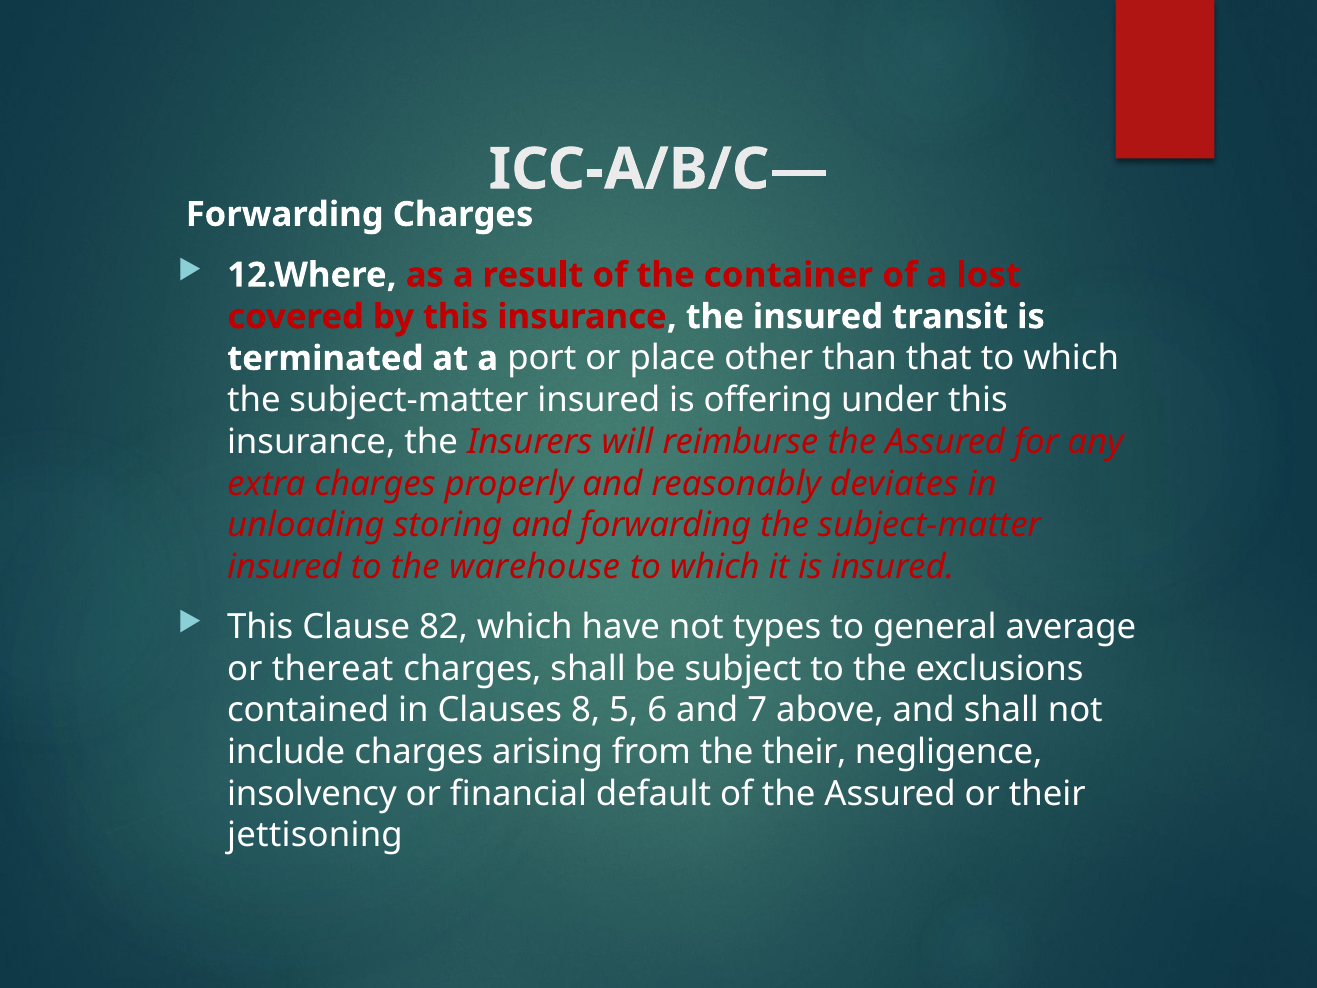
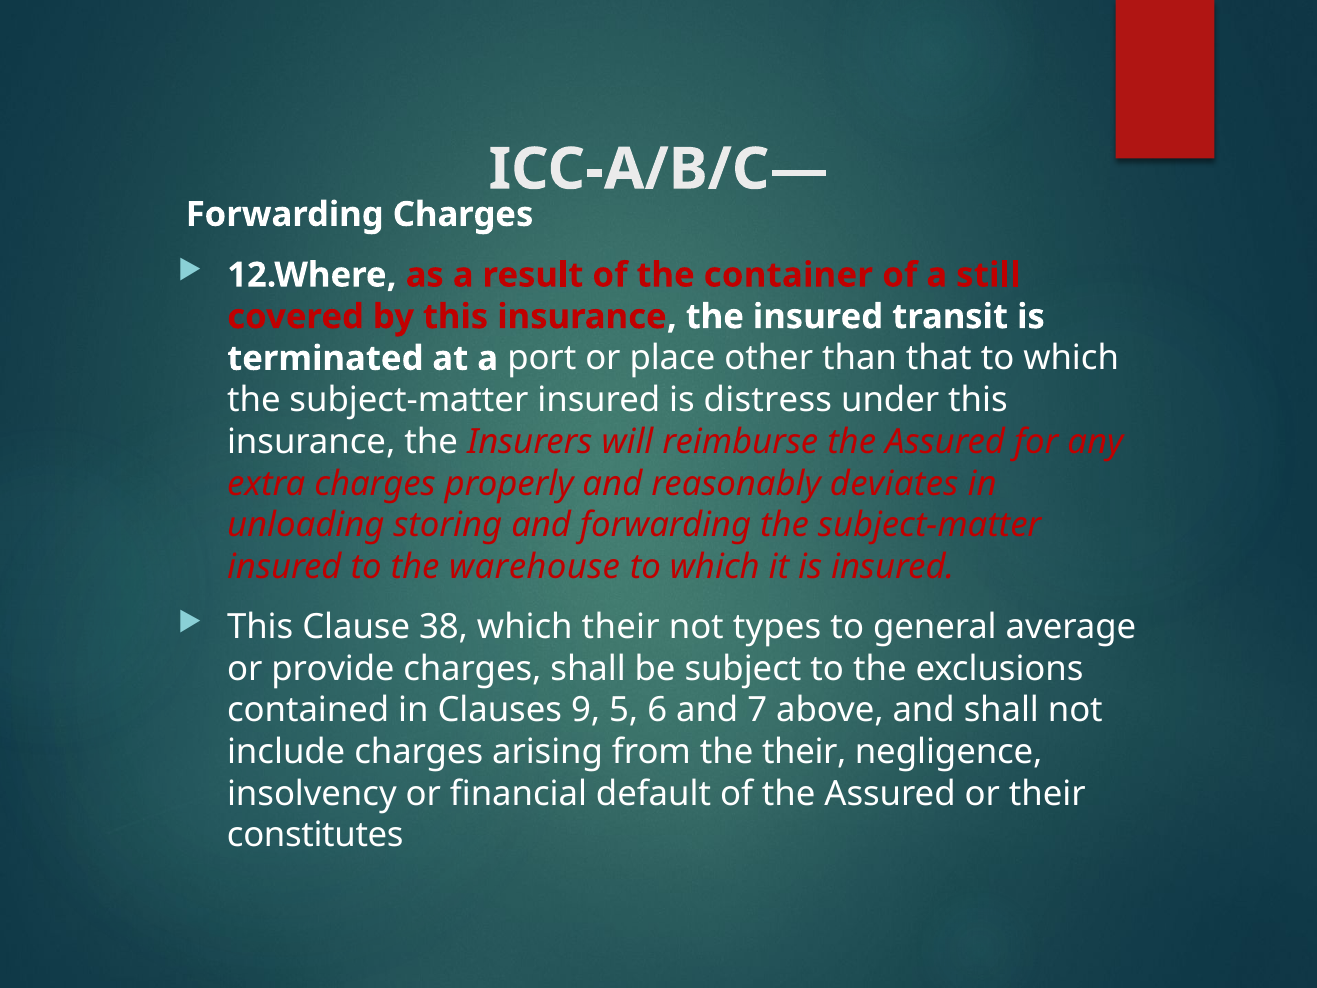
lost: lost -> still (988, 275)
offering: offering -> distress (768, 400)
82: 82 -> 38 (443, 627)
which have: have -> their (621, 627)
thereat: thereat -> provide (333, 669)
8: 8 -> 9 (586, 710)
jettisoning: jettisoning -> constitutes (315, 835)
